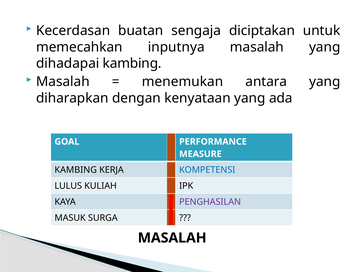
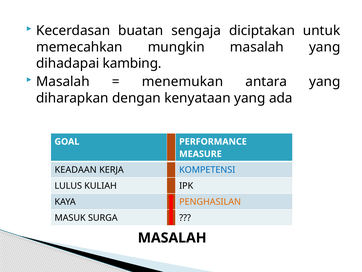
inputnya: inputnya -> mungkin (176, 47)
KAMBING: KAMBING -> KEADAAN (76, 170)
PENGHASILAN colour: purple -> orange (210, 202)
